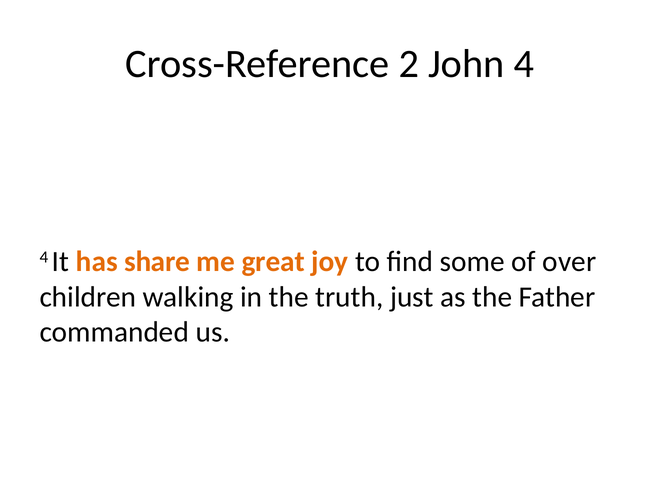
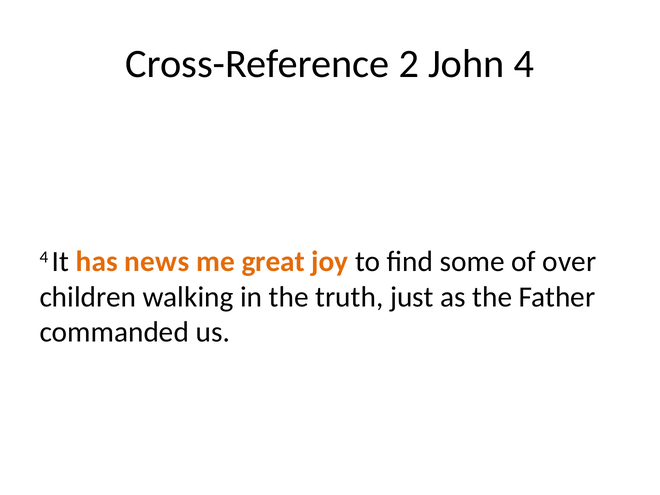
share: share -> news (157, 262)
